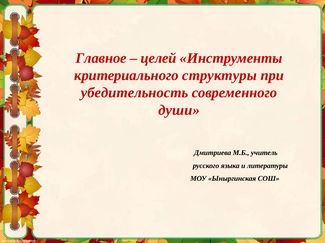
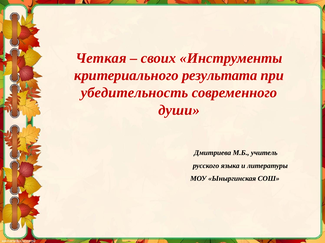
Главное: Главное -> Четкая (101, 58)
целей: целей -> своих (159, 58)
структуры: структуры -> результата (220, 76)
